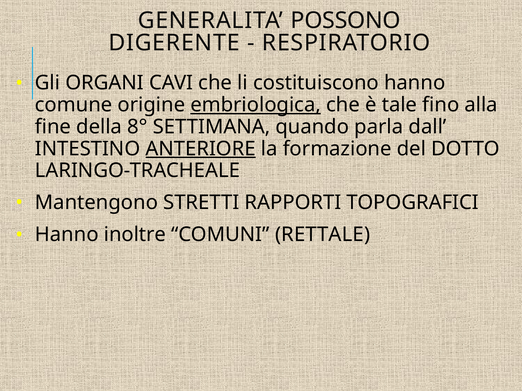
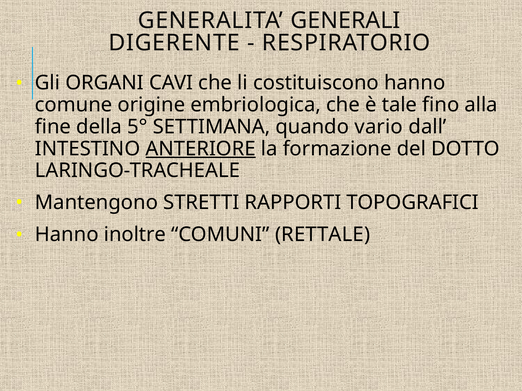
POSSONO: POSSONO -> GENERALI (345, 20)
embriologica underline: present -> none (256, 105)
8°: 8° -> 5° (137, 127)
parla: parla -> vario (379, 127)
